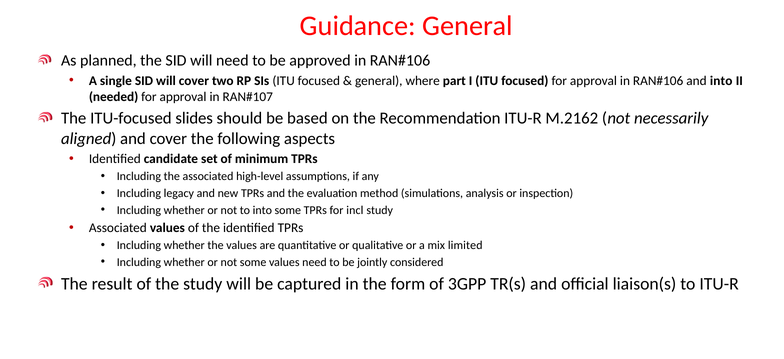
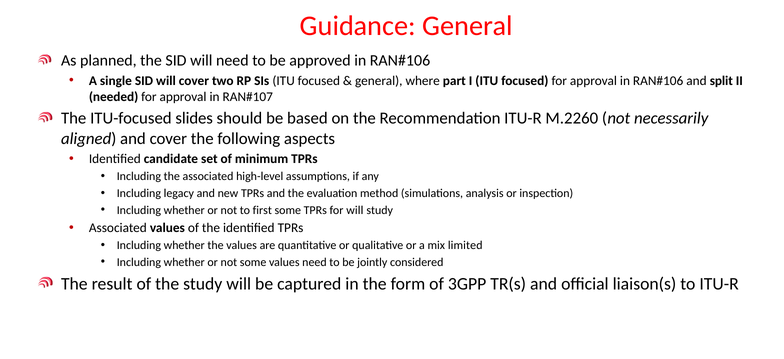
and into: into -> split (721, 81)
M.2162: M.2162 -> M.2260 (572, 118)
to into: into -> first (262, 210)
for incl: incl -> will (355, 210)
